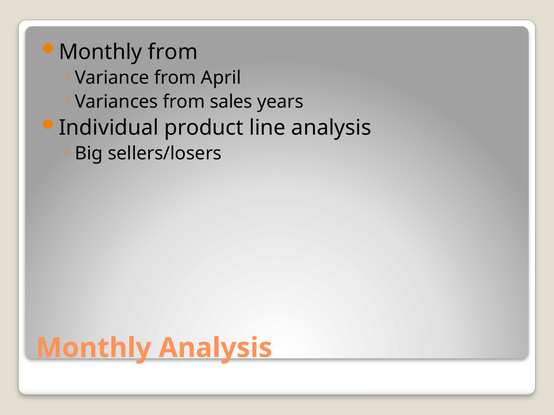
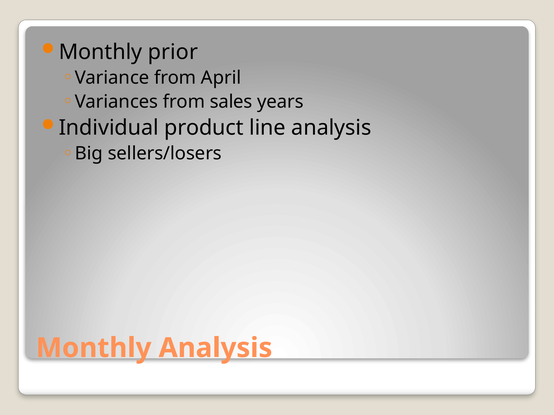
Monthly from: from -> prior (173, 52)
